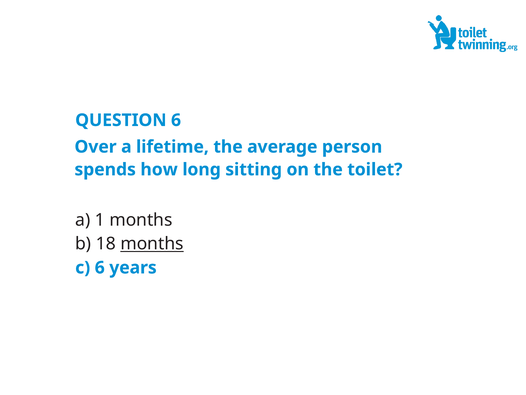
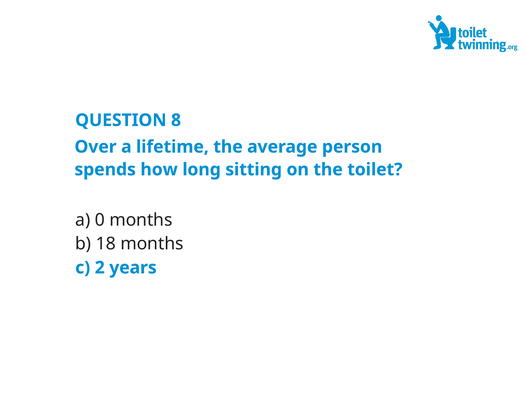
QUESTION 6: 6 -> 8 (176, 120)
1: 1 -> 0 (100, 220)
months underline: present -> none (152, 244)
6: 6 -> 2 (100, 267)
